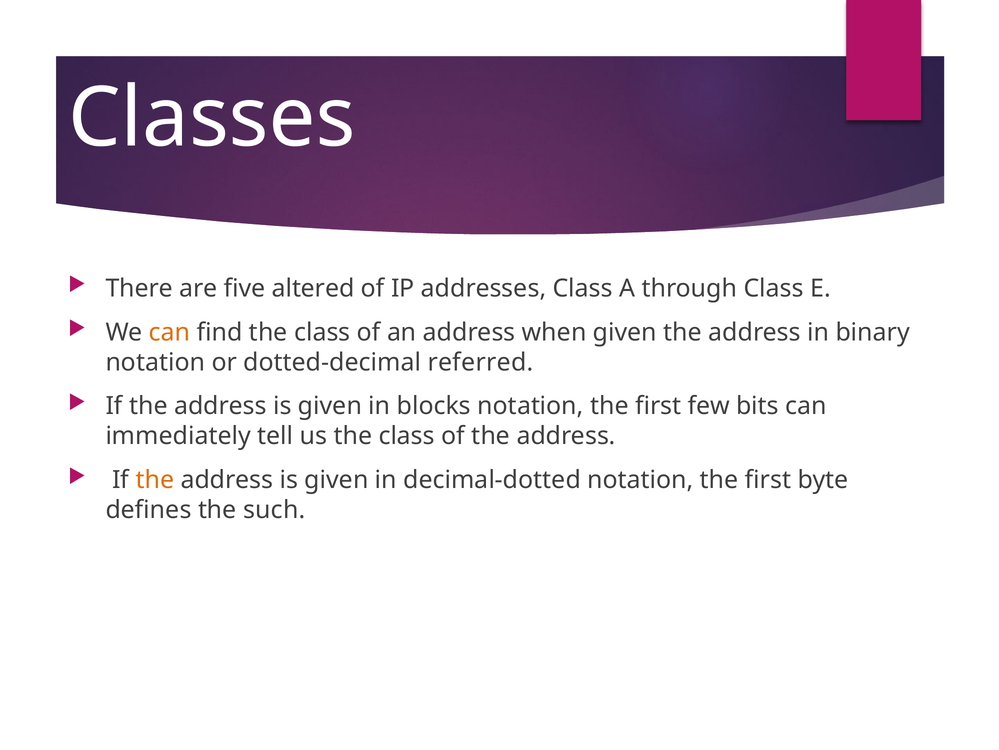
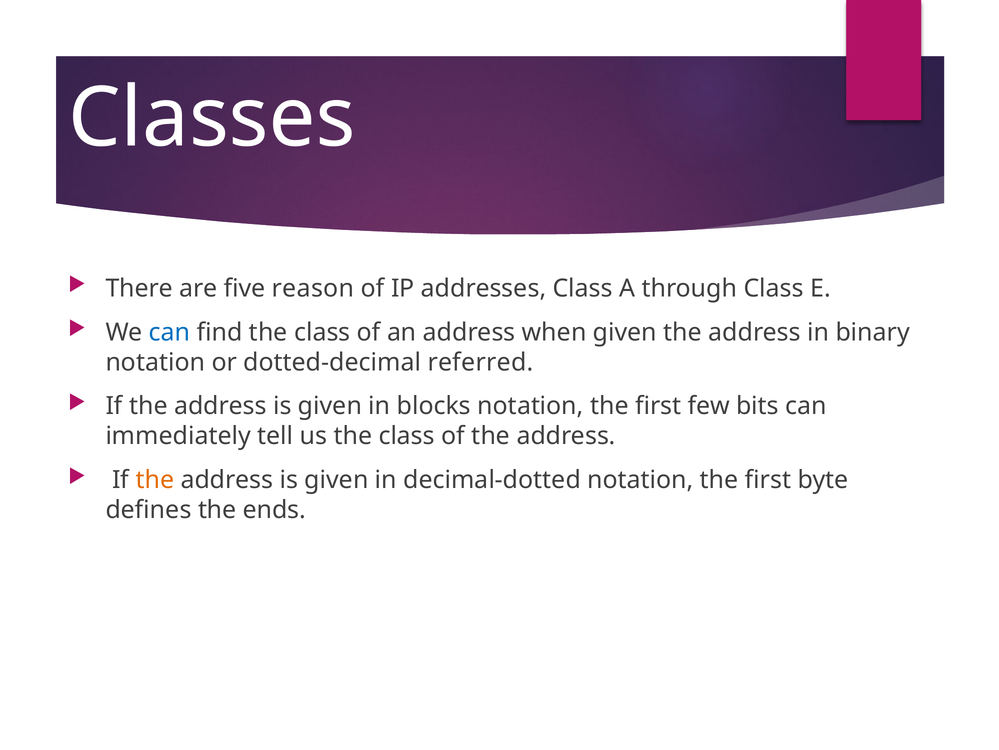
altered: altered -> reason (313, 288)
can colour: orange -> blue (170, 332)
such: such -> ends (274, 510)
